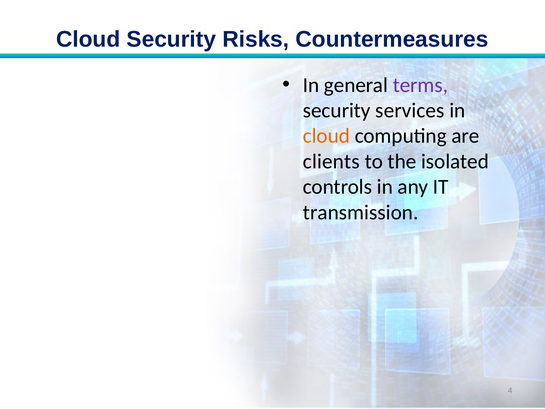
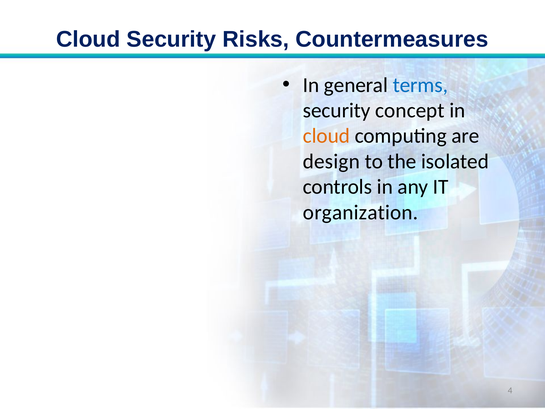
terms colour: purple -> blue (420, 85)
services: services -> concept (410, 110)
clients: clients -> design (331, 161)
transmission: transmission -> organization (361, 212)
